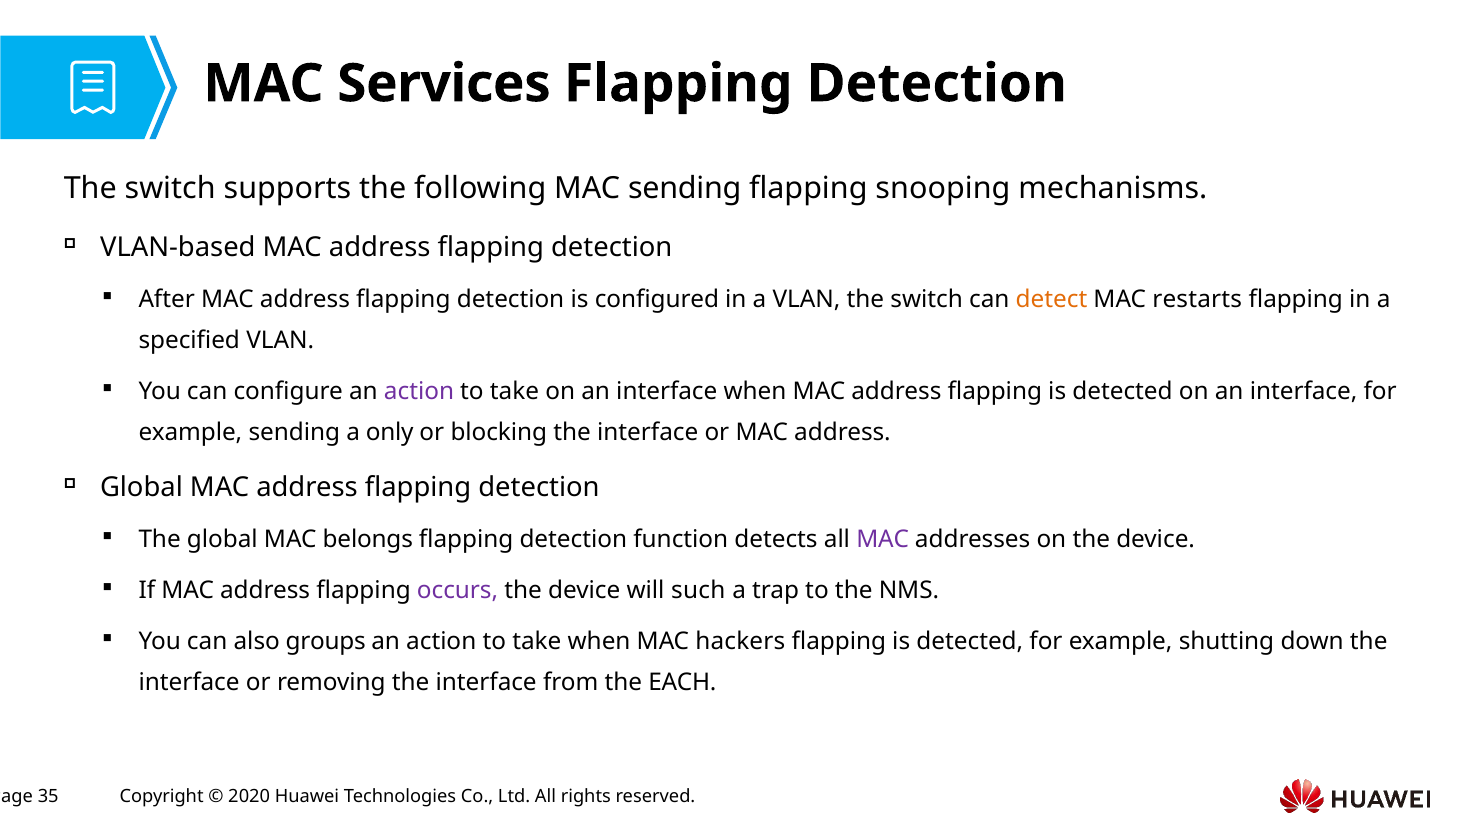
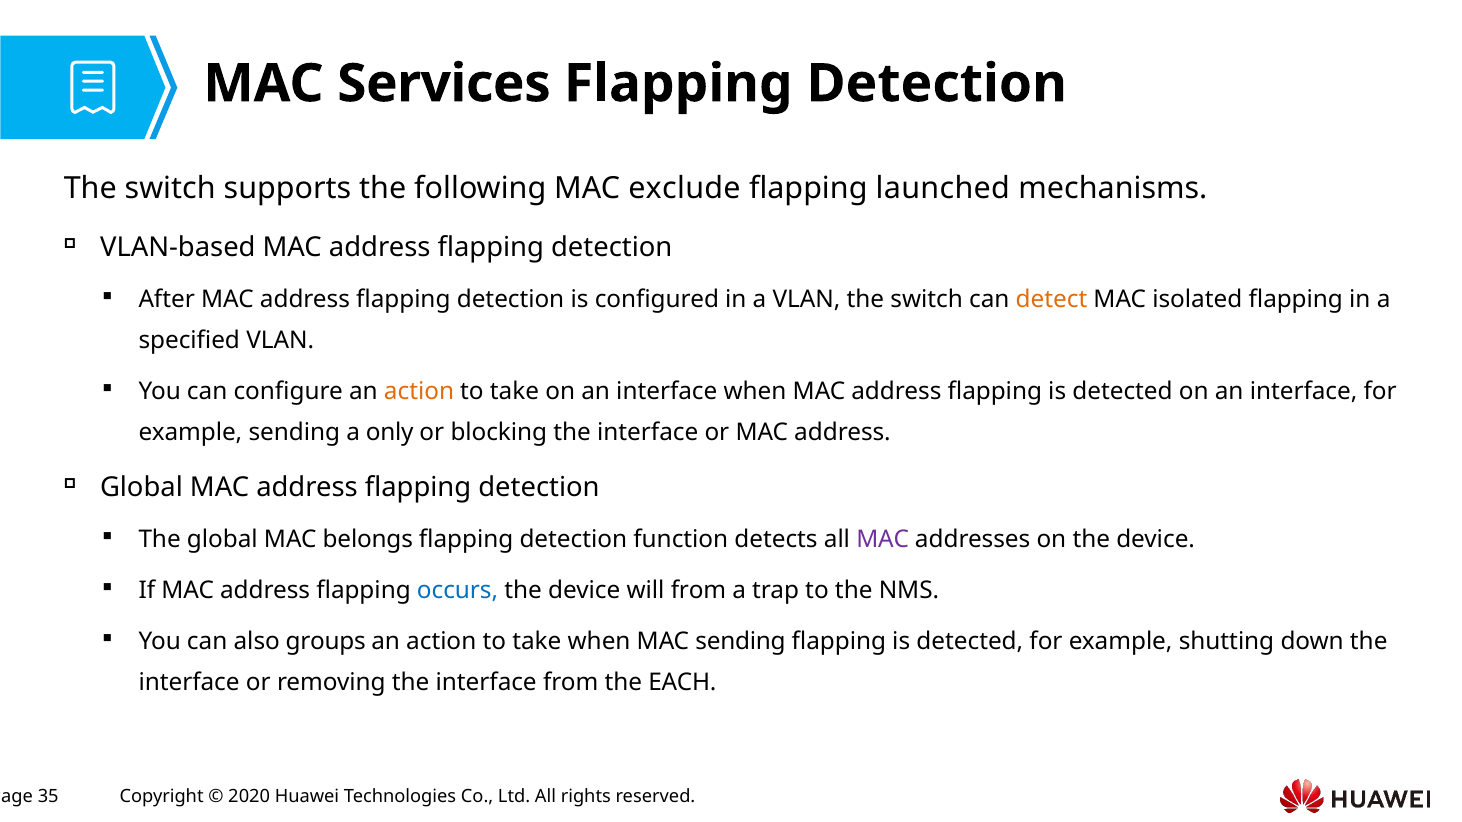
MAC sending: sending -> exclude (684, 189)
snooping: snooping -> launched (943, 189)
restarts: restarts -> isolated (1197, 300)
action colour: purple -> orange (419, 391)
occurs colour: purple -> blue (458, 591)
will such: such -> from (698, 591)
MAC hackers: hackers -> sending (741, 642)
